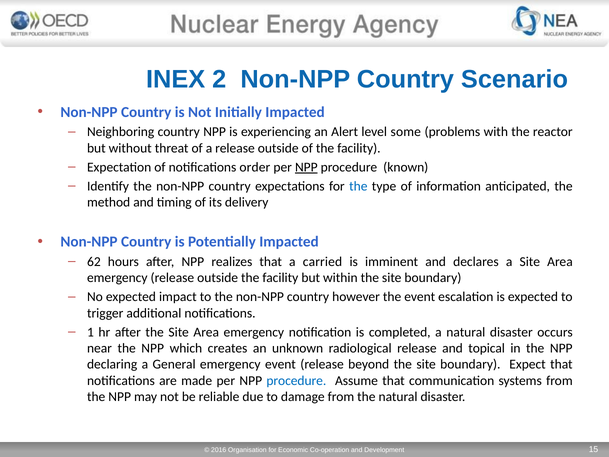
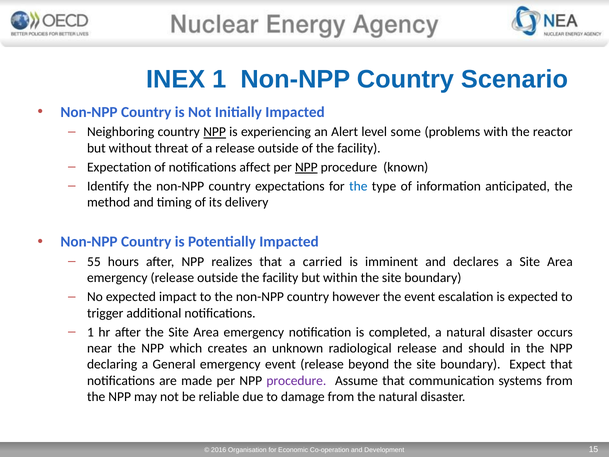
INEX 2: 2 -> 1 (219, 79)
NPP underline: none -> present (215, 132)
order: order -> affect (255, 167)
62: 62 -> 55 (94, 262)
topical: topical -> should (487, 348)
procedure colour: blue -> purple (296, 381)
